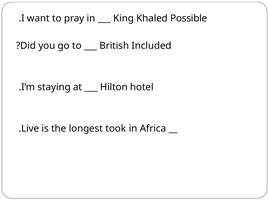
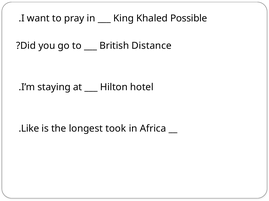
Included: Included -> Distance (152, 46)
Live: Live -> Like (30, 129)
